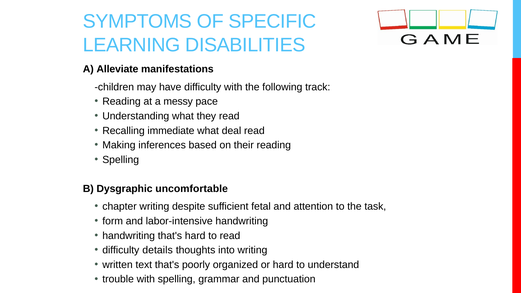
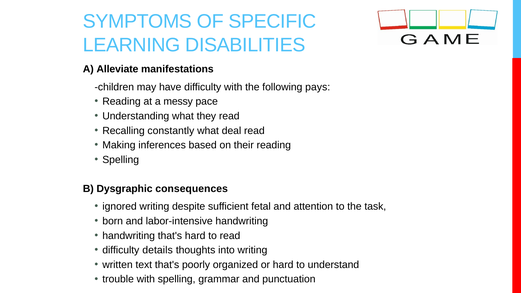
track: track -> pays (318, 87)
immediate: immediate -> constantly (171, 131)
uncomfortable: uncomfortable -> consequences (192, 189)
chapter: chapter -> ignored (120, 207)
form: form -> born (113, 221)
